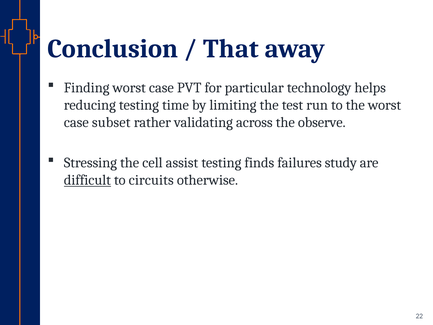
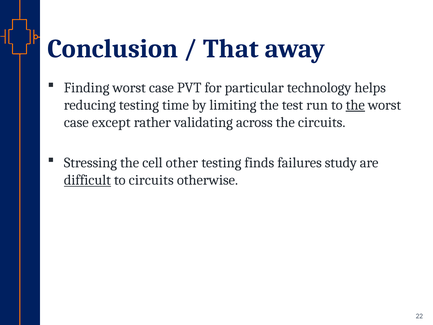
the underline: none -> present (355, 105)
subset: subset -> except (111, 122)
the observe: observe -> circuits (322, 122)
assist: assist -> other (182, 163)
